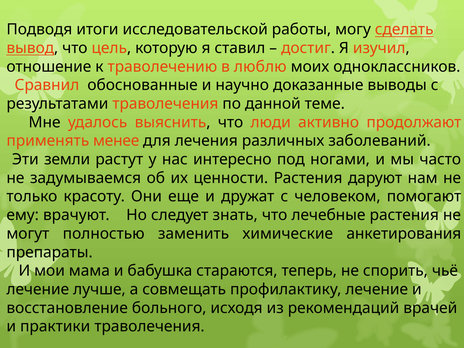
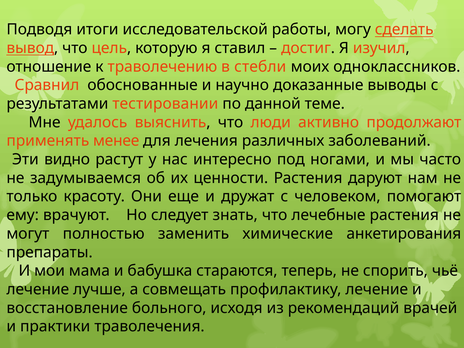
люблю: люблю -> стебли (260, 67)
результатами траволечения: траволечения -> тестировании (165, 104)
земли: земли -> видно (67, 159)
